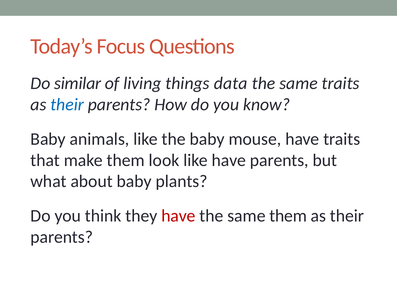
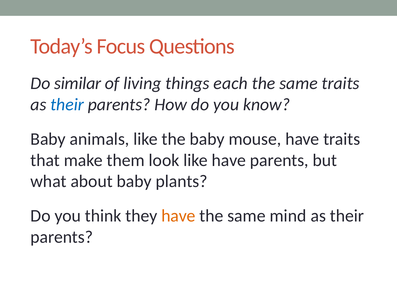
data: data -> each (231, 83)
have colour: red -> orange (178, 216)
same them: them -> mind (288, 216)
